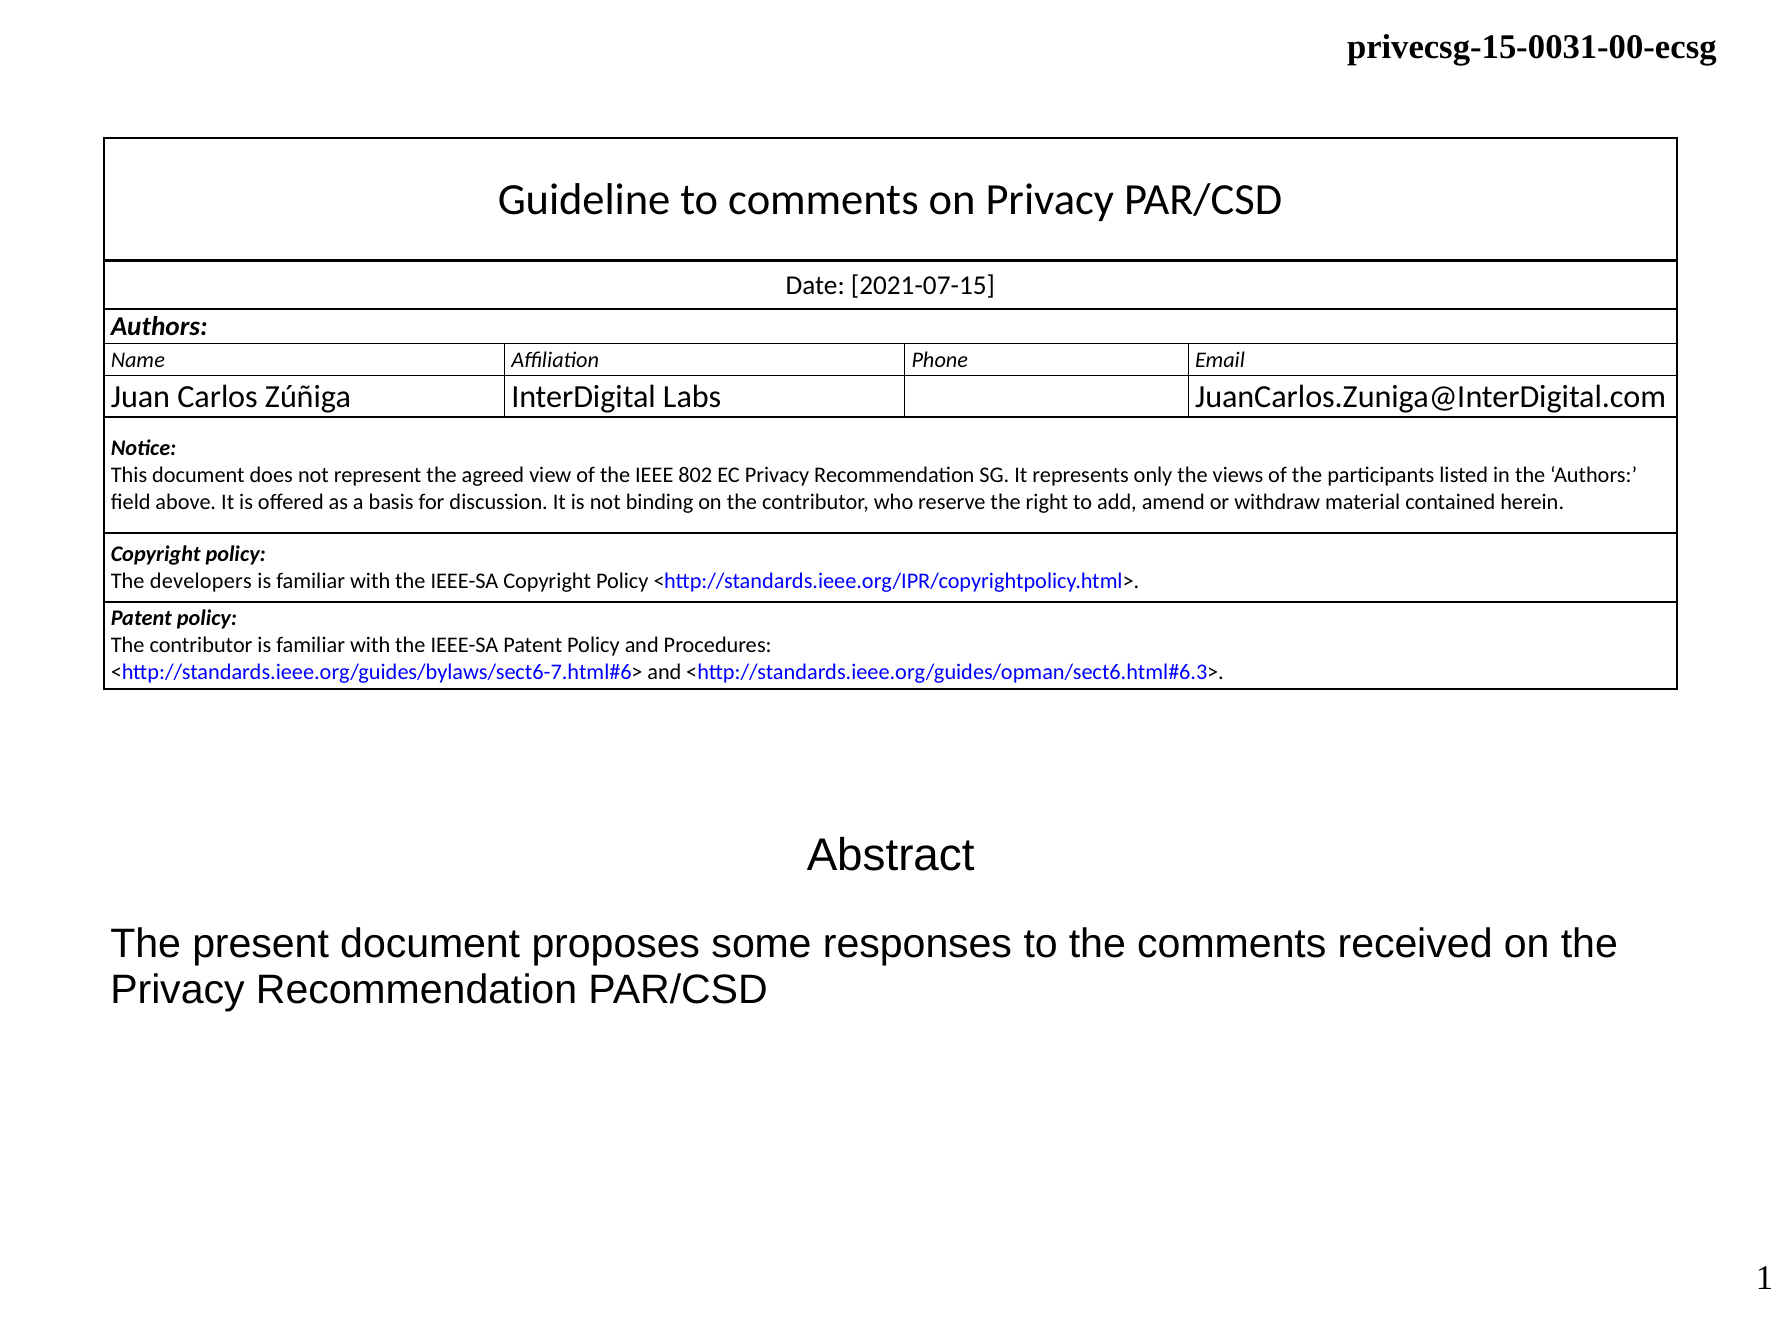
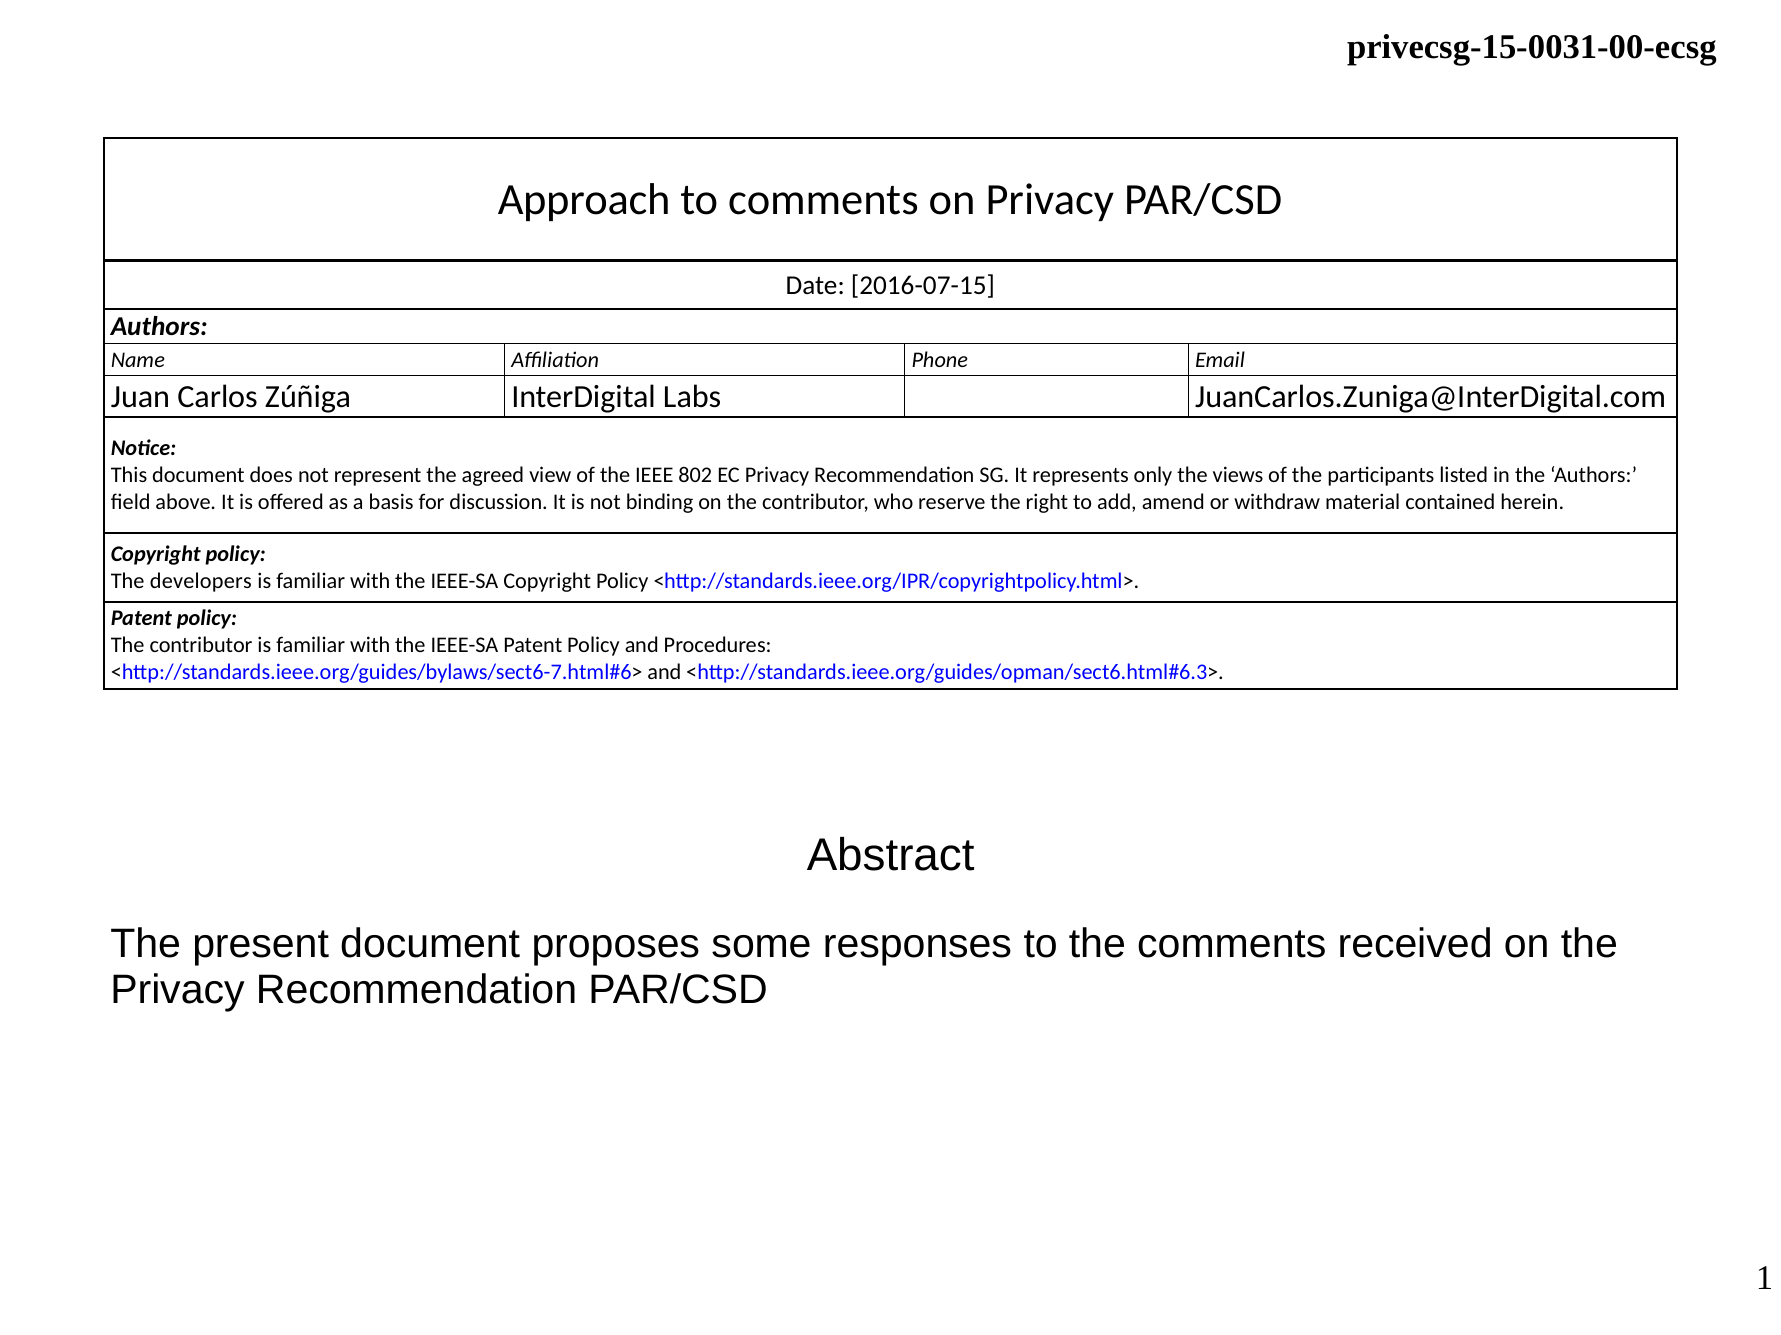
Guideline: Guideline -> Approach (584, 200)
2021-07-15: 2021-07-15 -> 2016-07-15 (923, 285)
